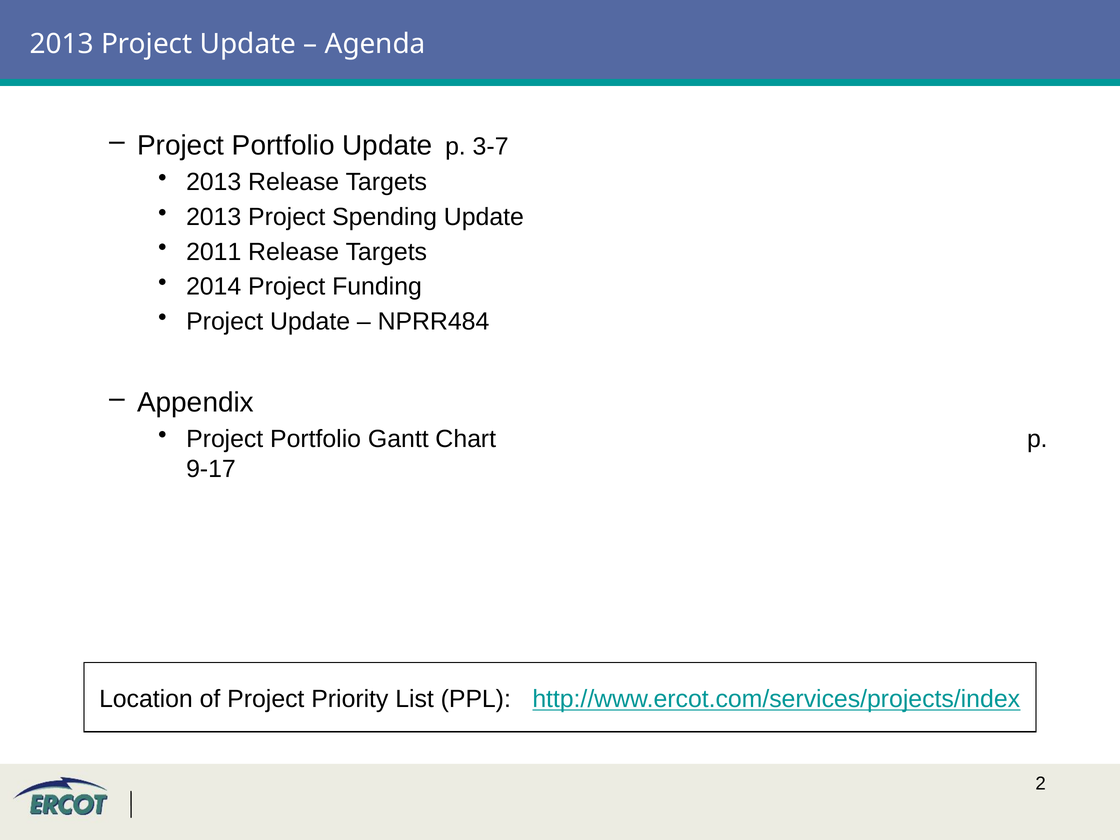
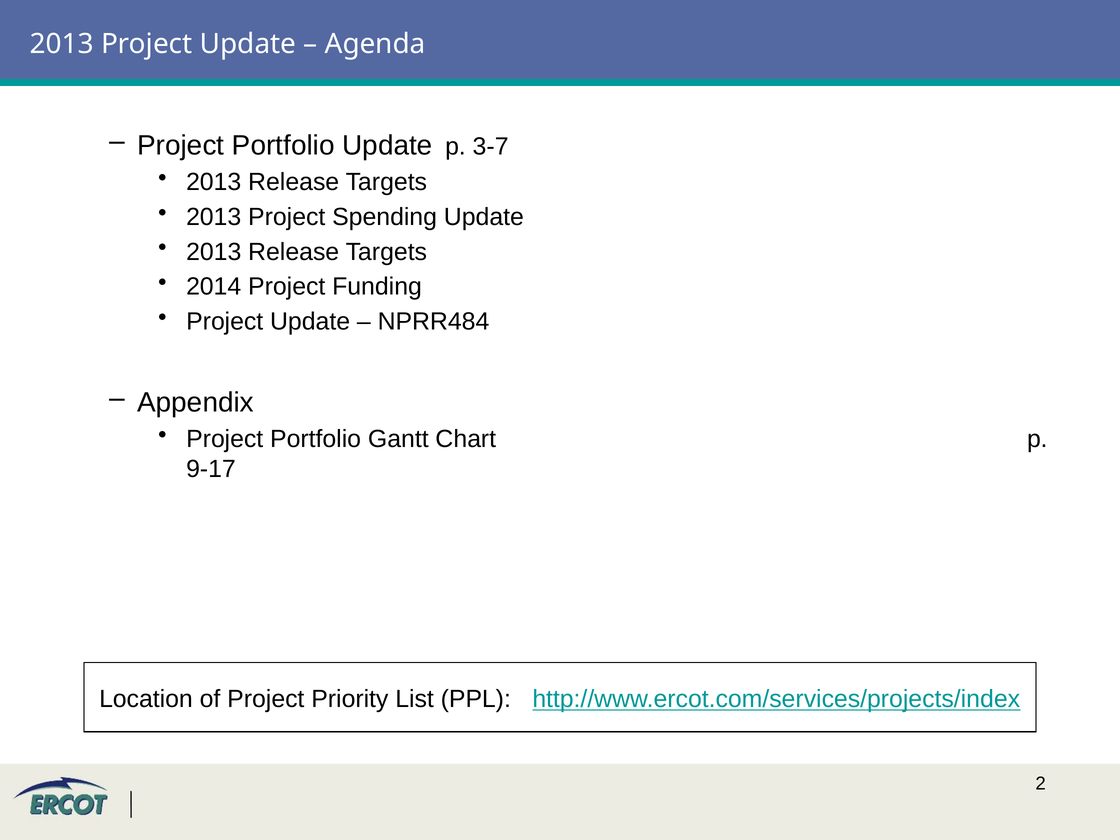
2011: 2011 -> 2013 (214, 252)
